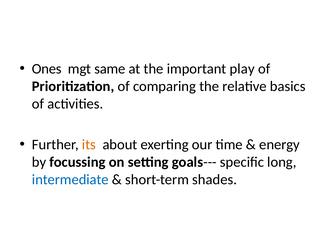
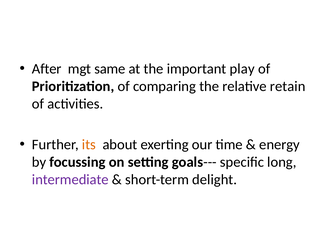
Ones: Ones -> After (47, 69)
basics: basics -> retain (288, 86)
intermediate colour: blue -> purple (70, 180)
shades: shades -> delight (215, 180)
